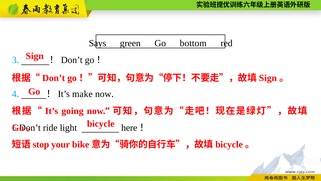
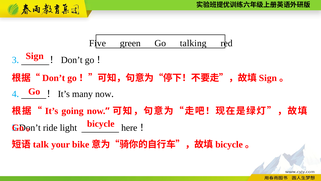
Says: Says -> Five (97, 43)
bottom: bottom -> talking (193, 43)
make: make -> many (82, 94)
stop: stop -> talk (41, 144)
